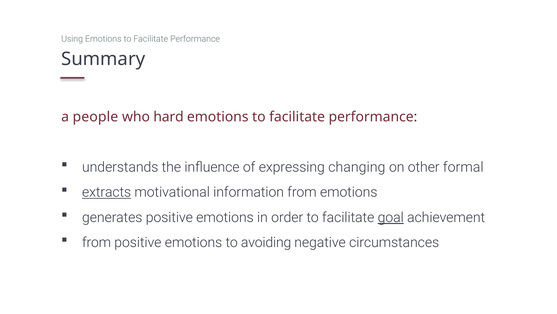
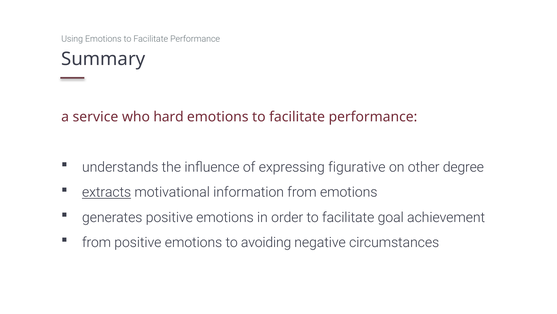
people: people -> service (95, 117)
changing: changing -> figurative (357, 167)
formal: formal -> degree (463, 167)
goal underline: present -> none (391, 217)
